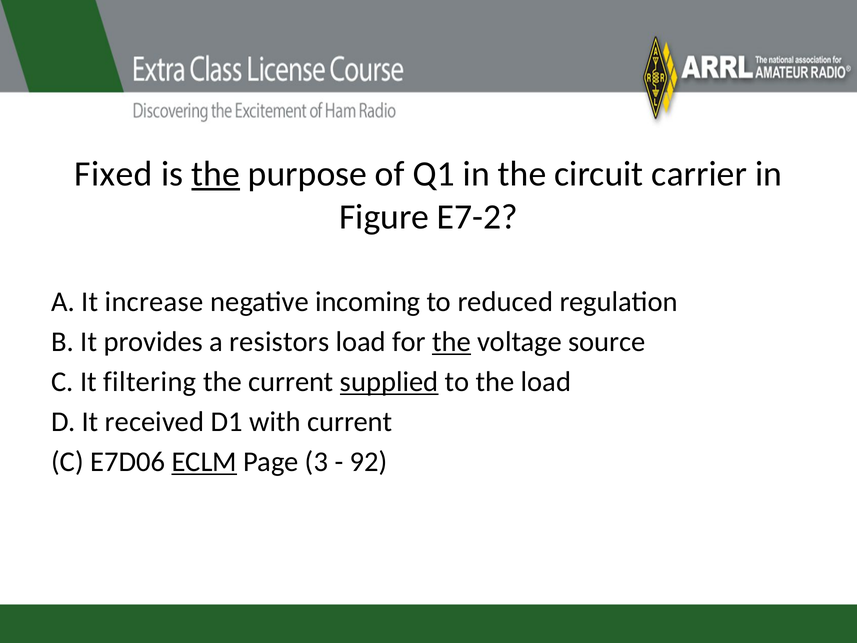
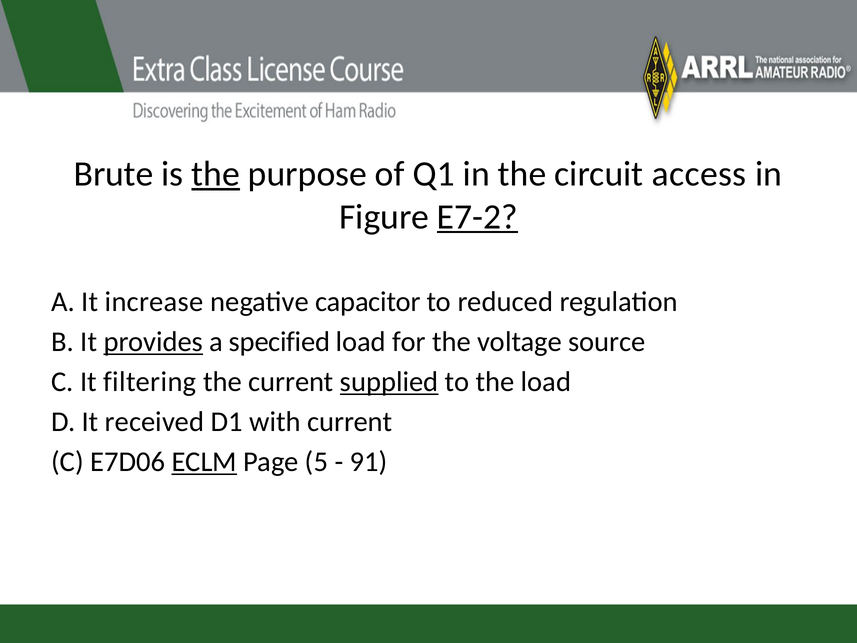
Fixed: Fixed -> Brute (114, 174)
carrier: carrier -> access (699, 174)
E7-2 underline: none -> present (477, 217)
incoming: incoming -> capacitor (368, 302)
provides underline: none -> present (153, 342)
resistors: resistors -> specified (280, 342)
the underline: present -> none (451, 342)
3: 3 -> 5 (317, 462)
92: 92 -> 91 (369, 462)
